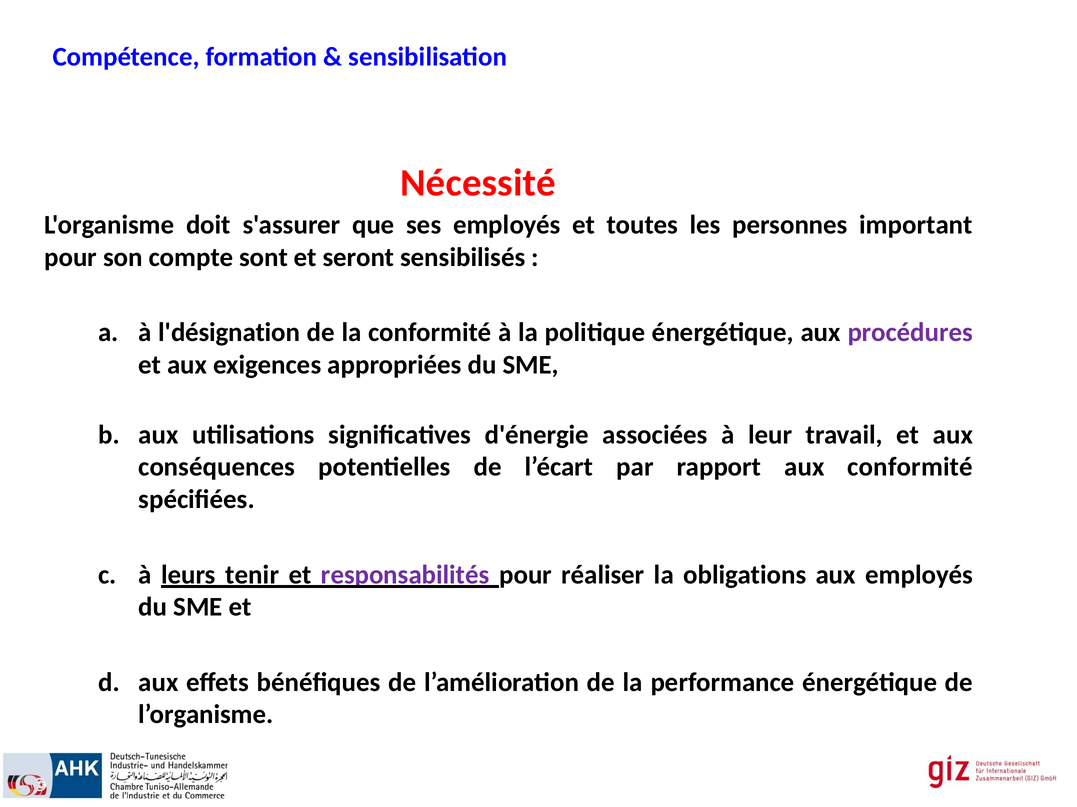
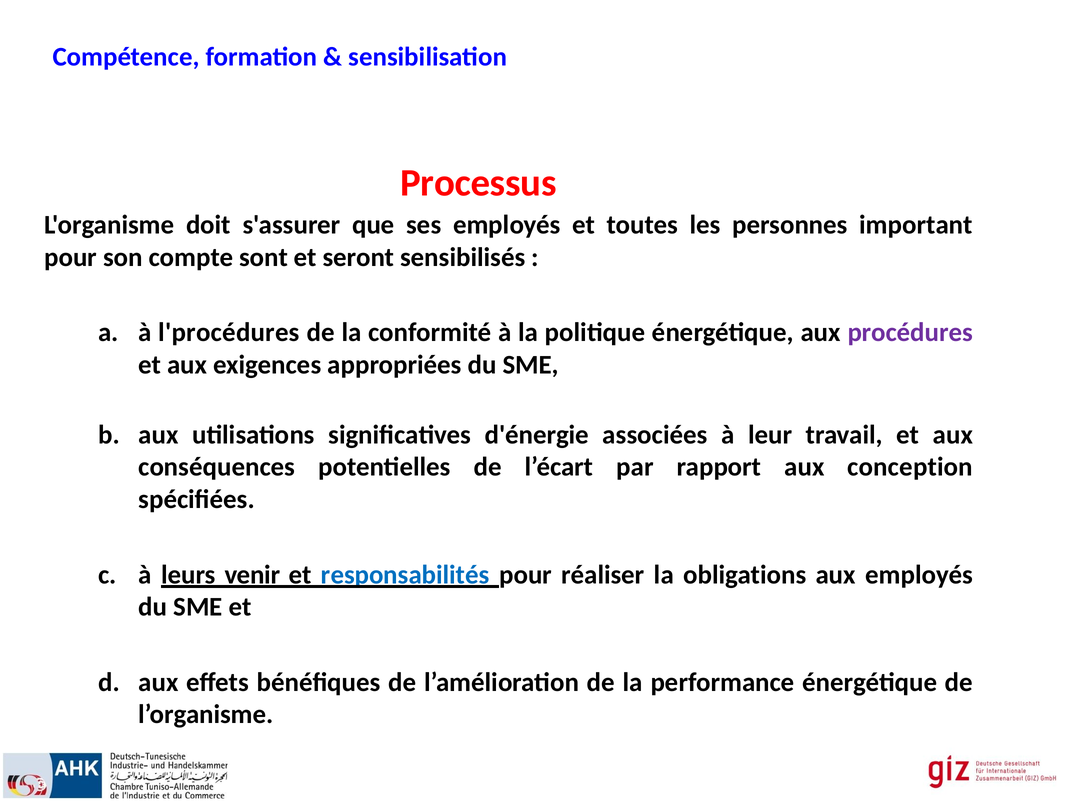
Nécessité: Nécessité -> Processus (478, 183)
l'désignation: l'désignation -> l'procédures (229, 333)
aux conformité: conformité -> conception (910, 468)
tenir: tenir -> venir (252, 575)
responsabilités colour: purple -> blue (405, 575)
